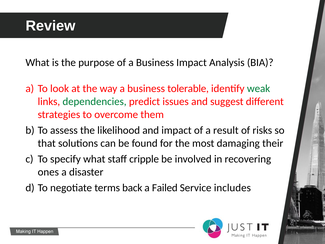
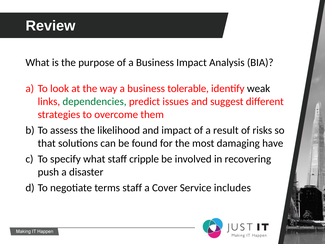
weak colour: green -> black (259, 88)
their: their -> have (273, 143)
ones: ones -> push (48, 172)
terms back: back -> staff (132, 188)
Failed: Failed -> Cover (165, 188)
